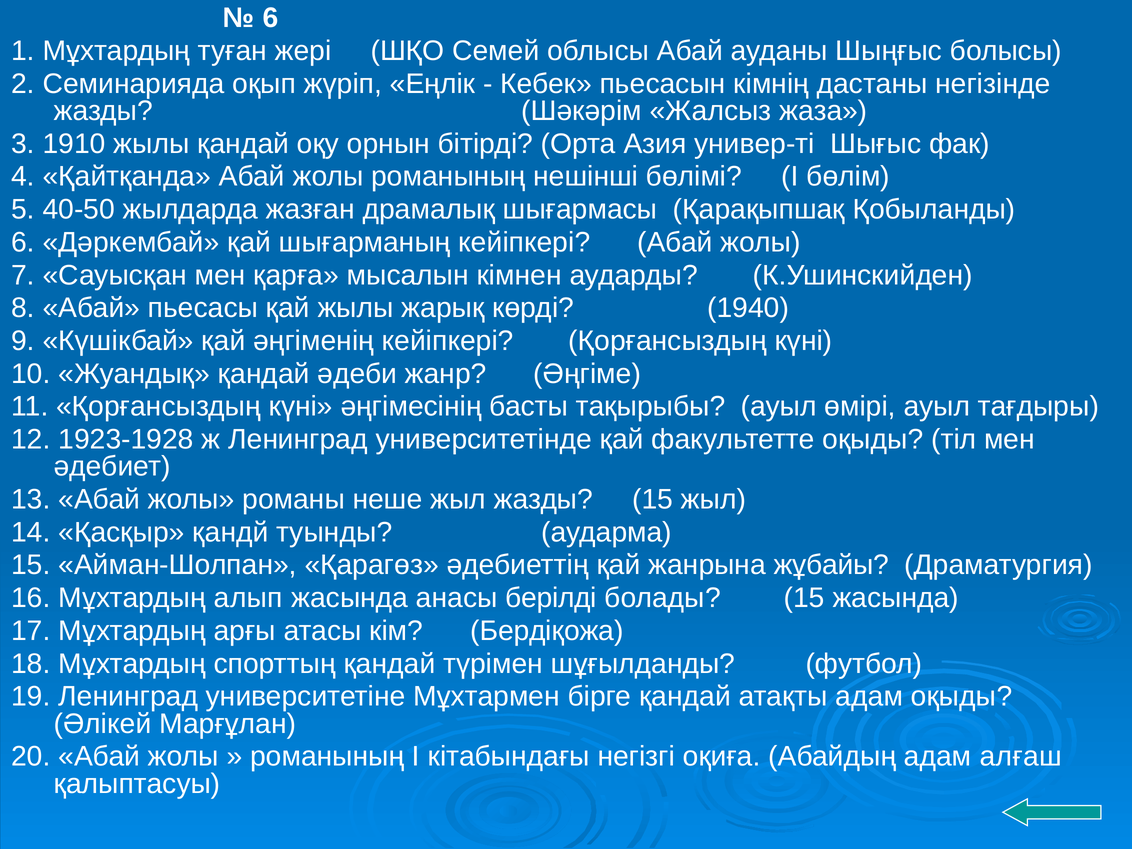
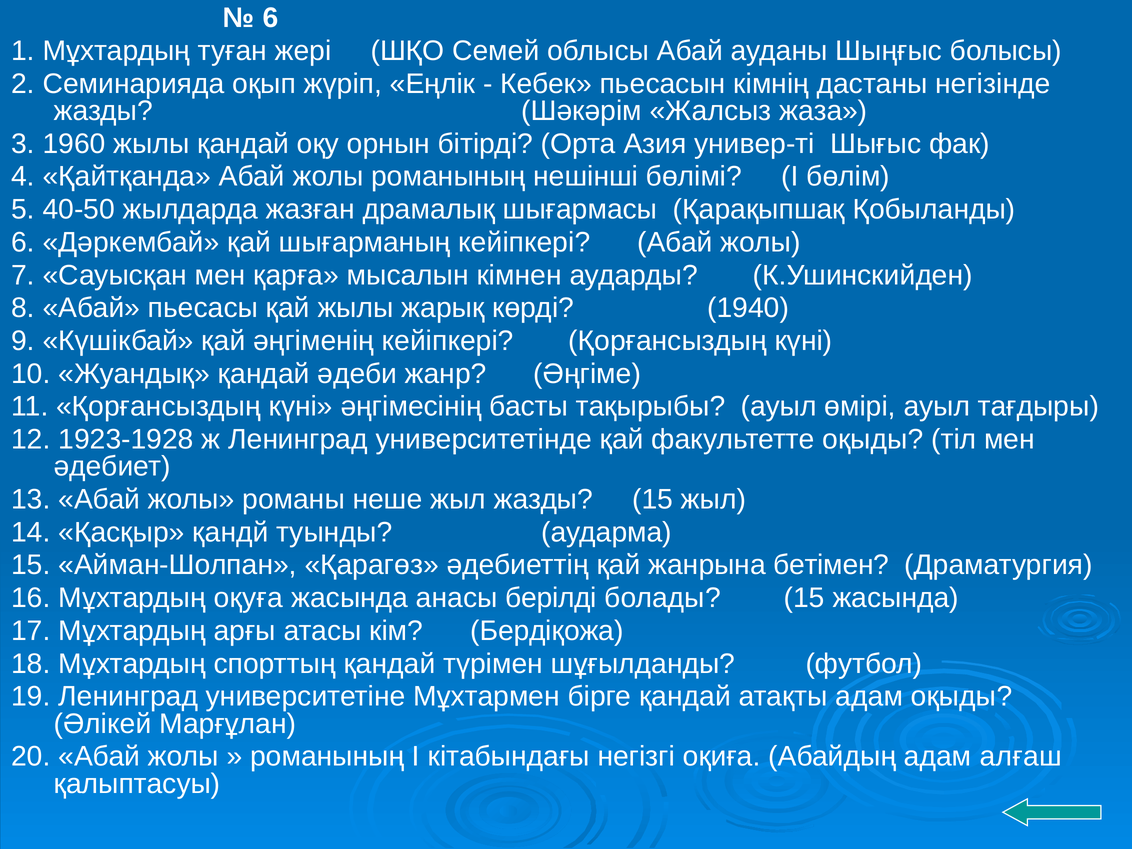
1910: 1910 -> 1960 (74, 144)
жұбайы: жұбайы -> бетімен (831, 565)
алып: алып -> оқуға (248, 598)
